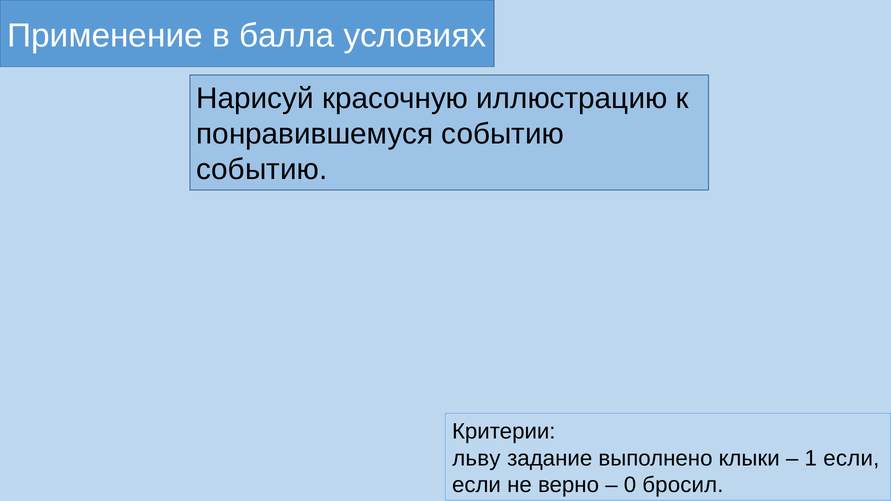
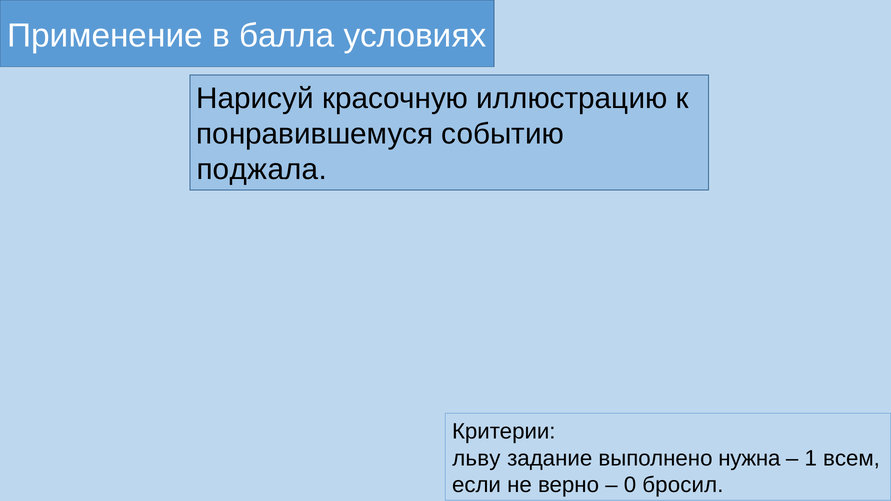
событию: событию -> поджала (262, 170)
клыки: клыки -> нужна (749, 458)
1 если: если -> всем (852, 458)
